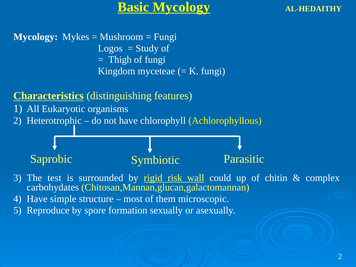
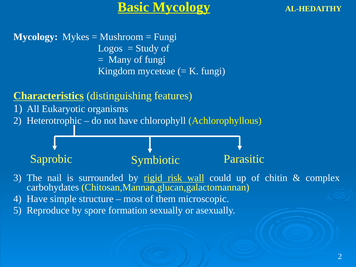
Thigh: Thigh -> Many (120, 60)
test: test -> nail (55, 178)
